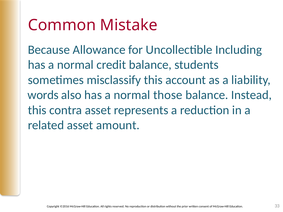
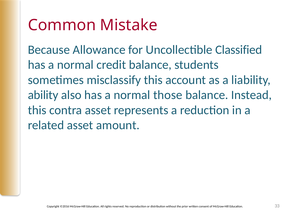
Including: Including -> Classified (239, 50)
words: words -> ability (43, 95)
